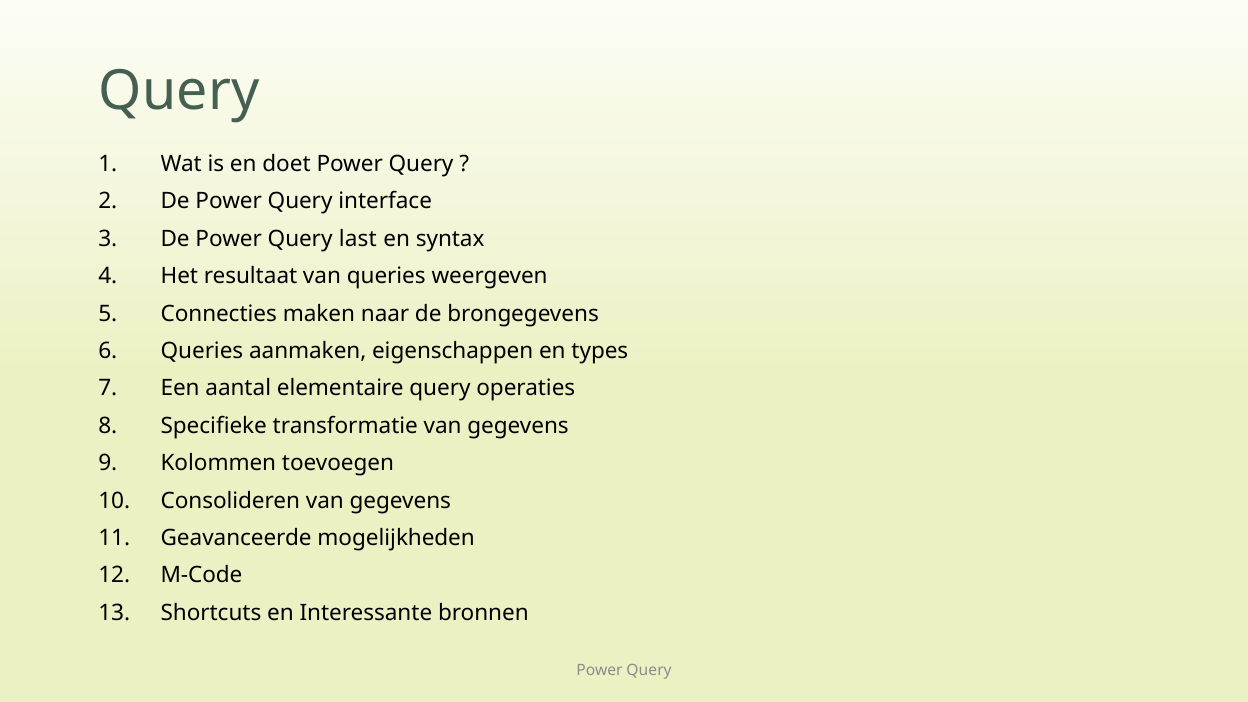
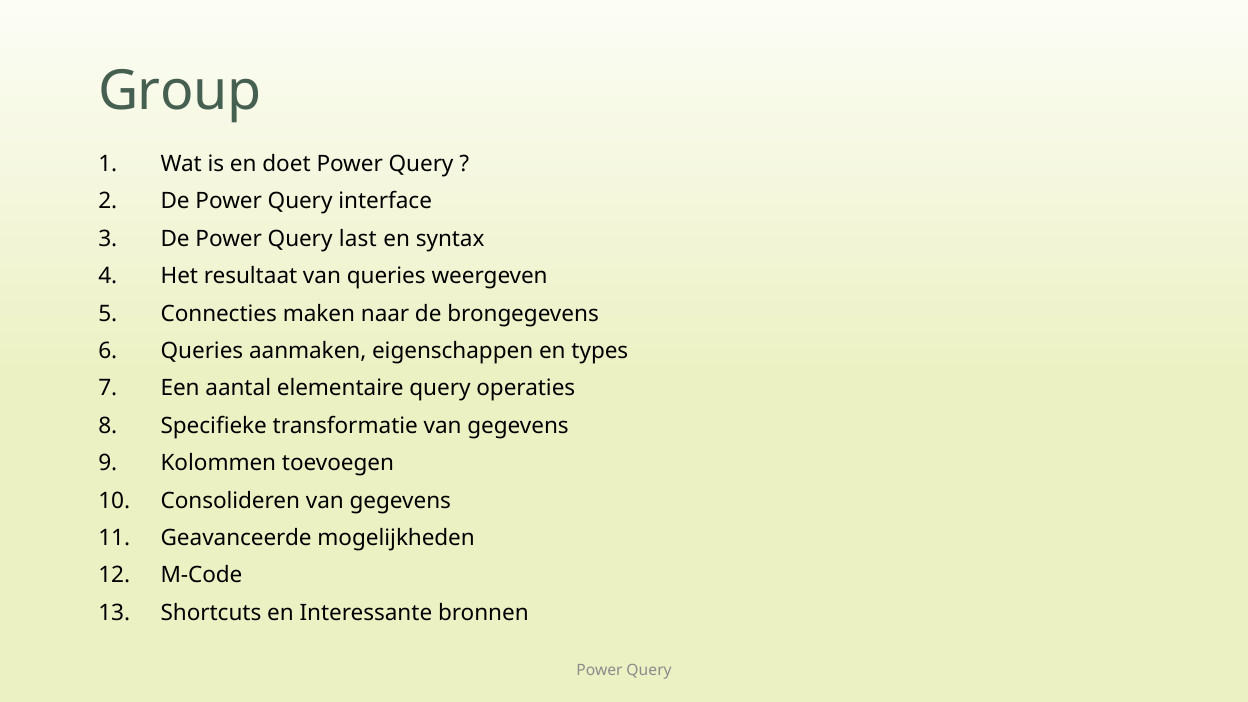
Query: Query -> Group (180, 91)
